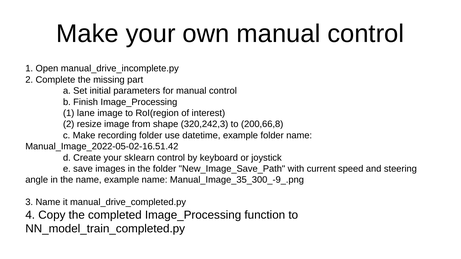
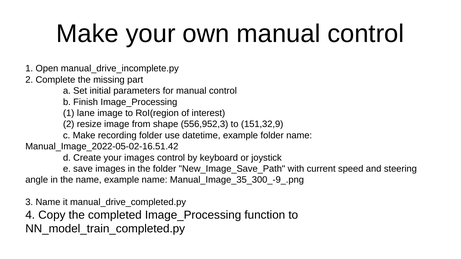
320,242,3: 320,242,3 -> 556,952,3 (205, 124)
200,66,8: 200,66,8 -> 151,32,9 (262, 124)
your sklearn: sklearn -> images (139, 158)
